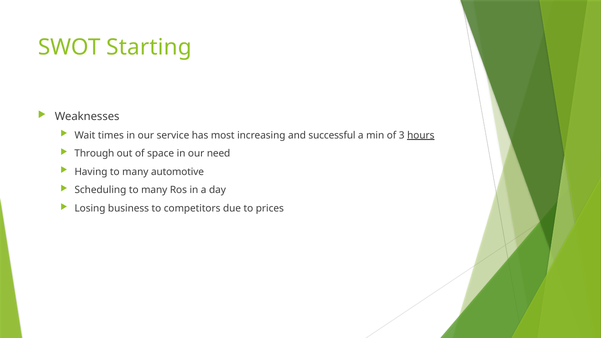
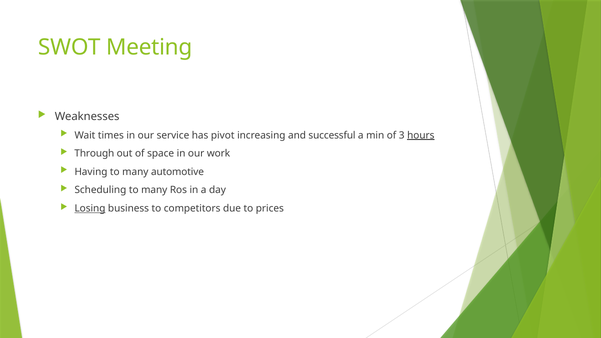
Starting: Starting -> Meeting (149, 47)
most: most -> pivot (223, 135)
need: need -> work (219, 154)
Losing underline: none -> present (90, 208)
